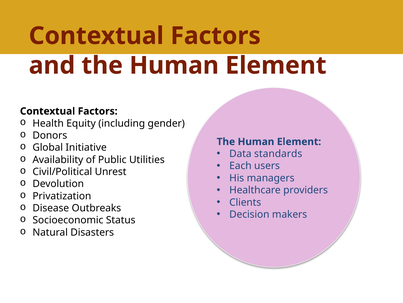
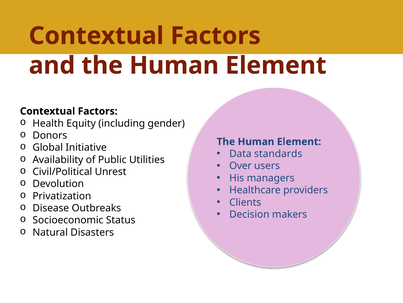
Each: Each -> Over (240, 166)
